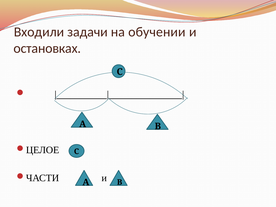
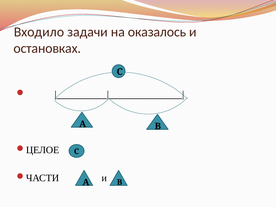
Входили: Входили -> Входило (39, 32)
обучении: обучении -> оказалось (157, 32)
